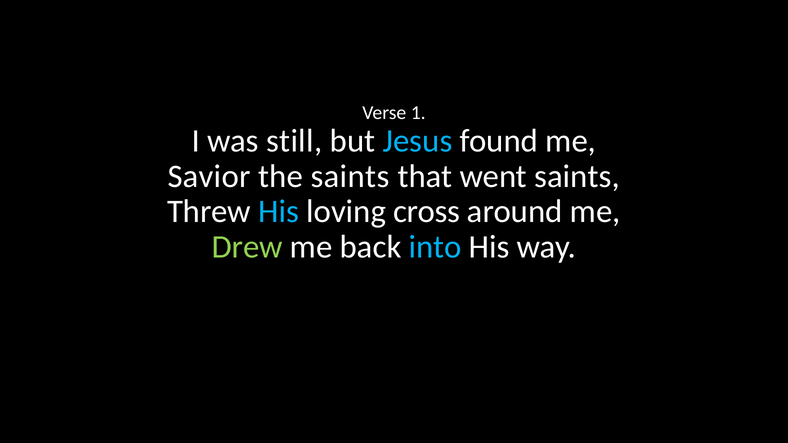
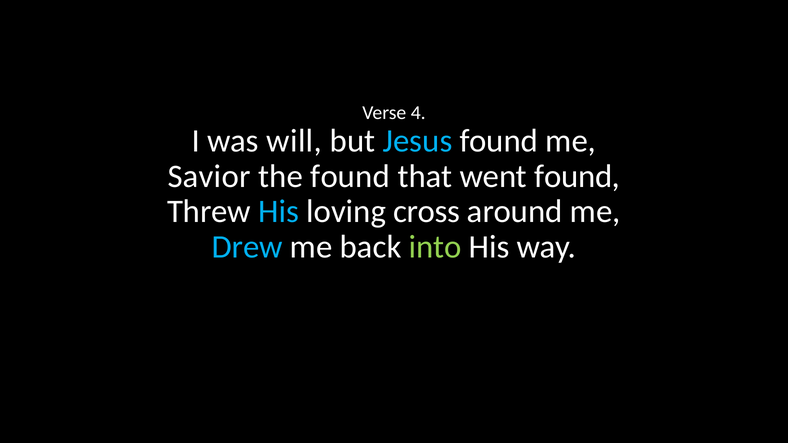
1: 1 -> 4 (418, 113)
still: still -> will (294, 141)
the saints: saints -> found (350, 176)
went saints: saints -> found (577, 176)
Drew colour: light green -> light blue (247, 247)
into colour: light blue -> light green (435, 247)
